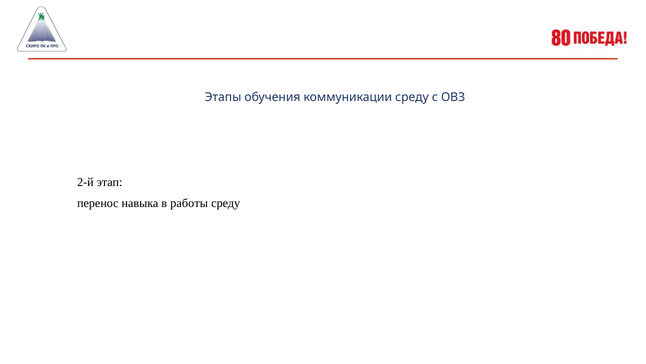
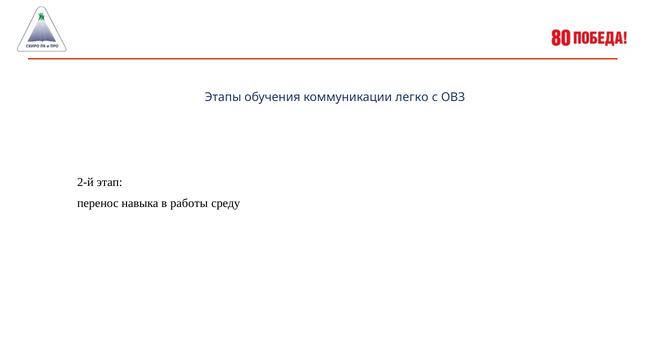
коммуникации среду: среду -> легко (412, 97)
